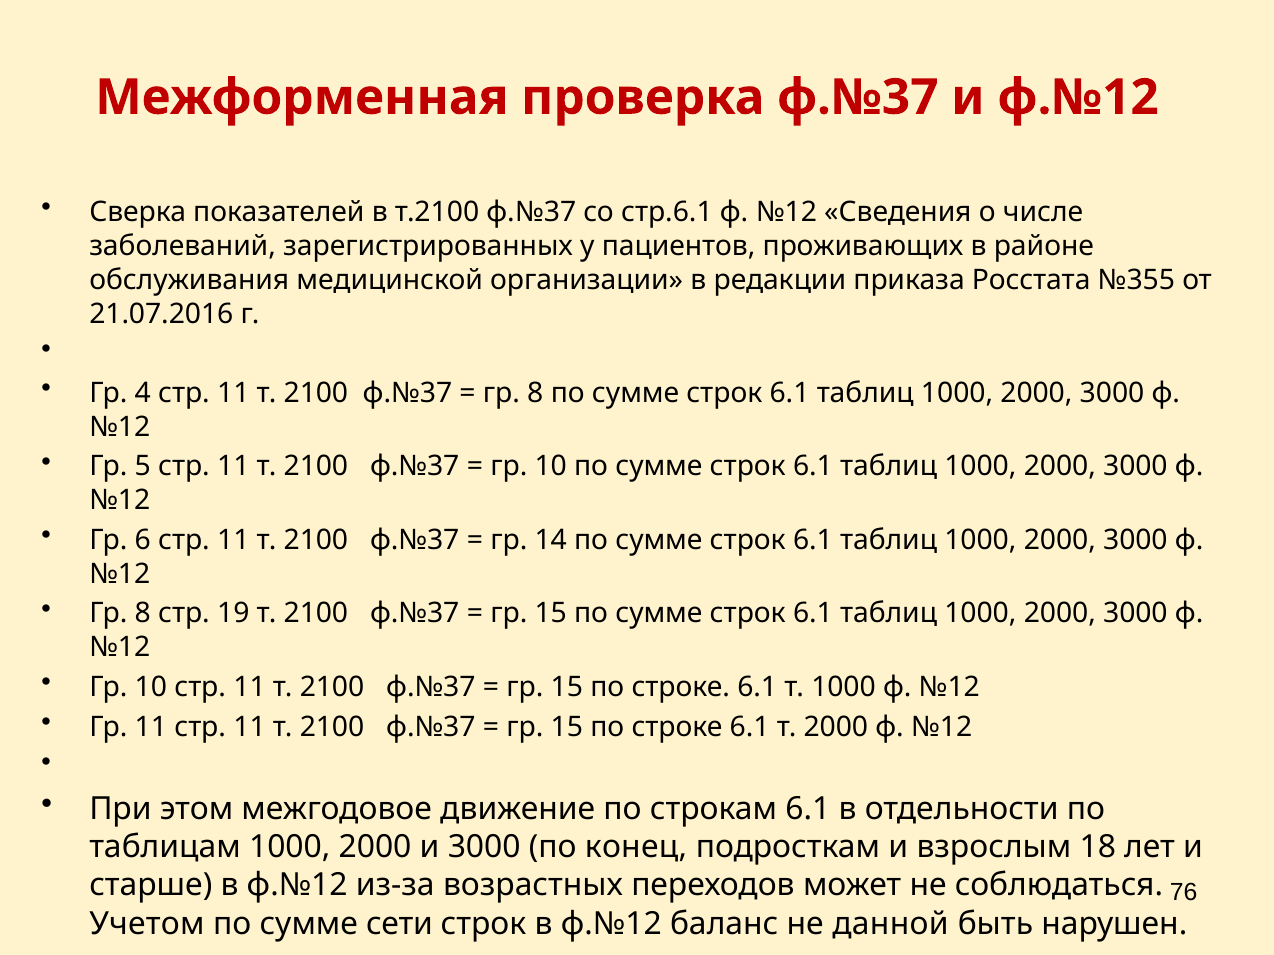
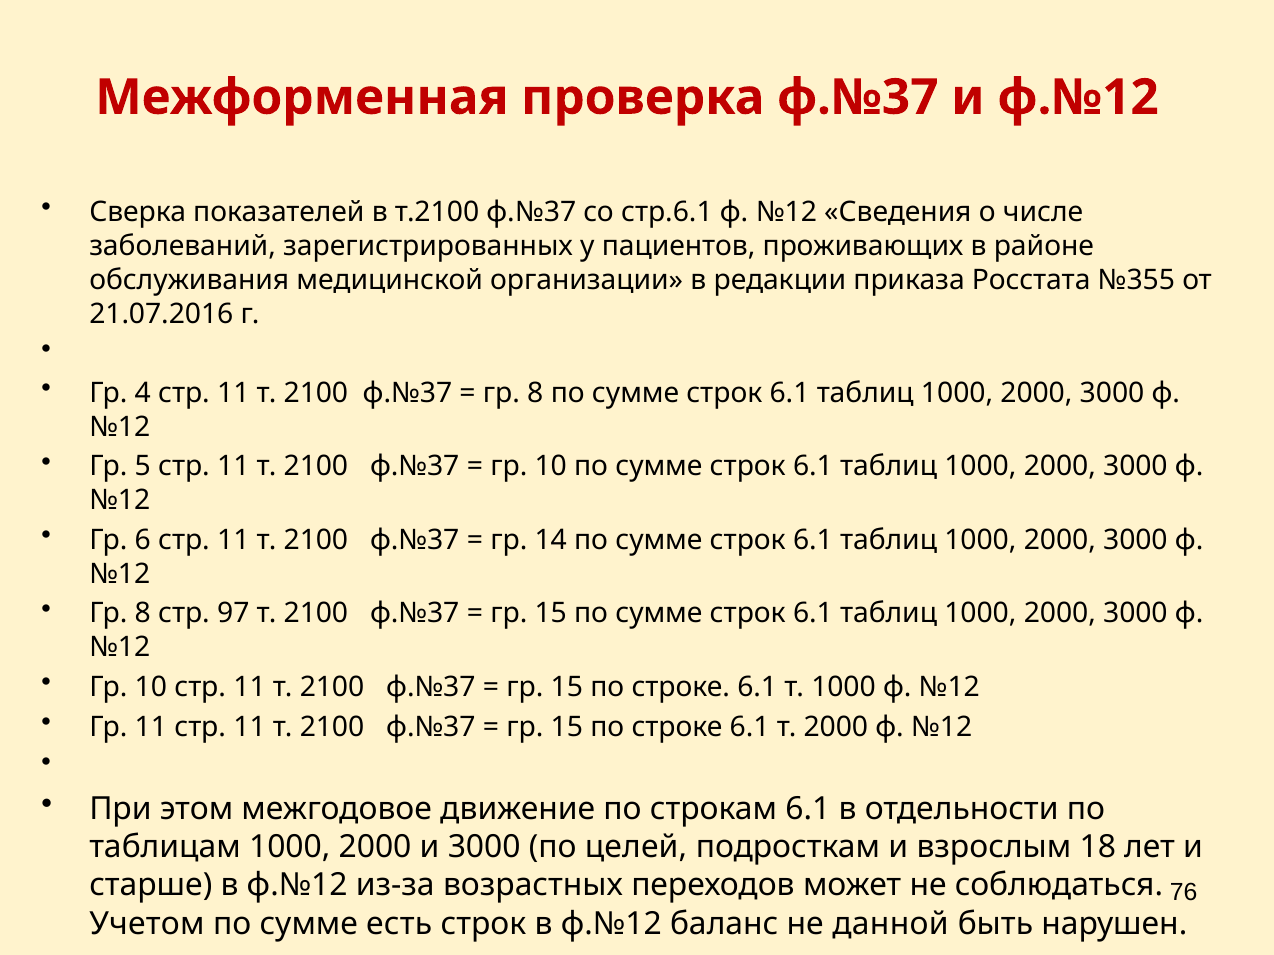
19: 19 -> 97 (233, 614)
конец: конец -> целей (636, 848)
сети: сети -> есть (399, 924)
